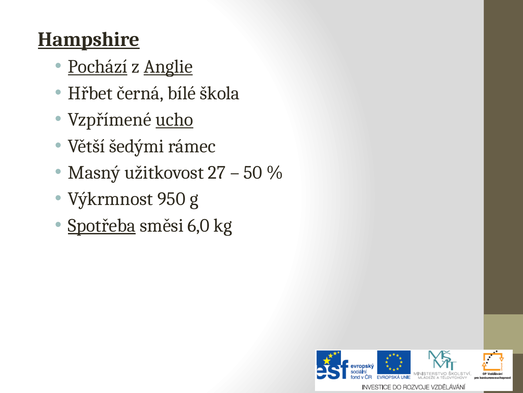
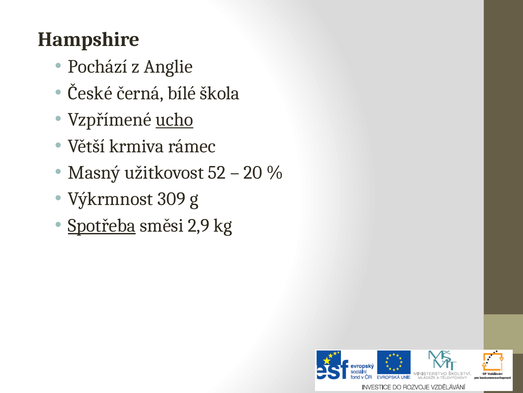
Hampshire underline: present -> none (89, 39)
Pochází underline: present -> none (98, 67)
Anglie underline: present -> none (168, 67)
Hřbet: Hřbet -> České (90, 93)
šedými: šedými -> krmiva (137, 146)
27: 27 -> 52 (217, 172)
50: 50 -> 20 (253, 172)
950: 950 -> 309 (171, 199)
6,0: 6,0 -> 2,9 (199, 225)
